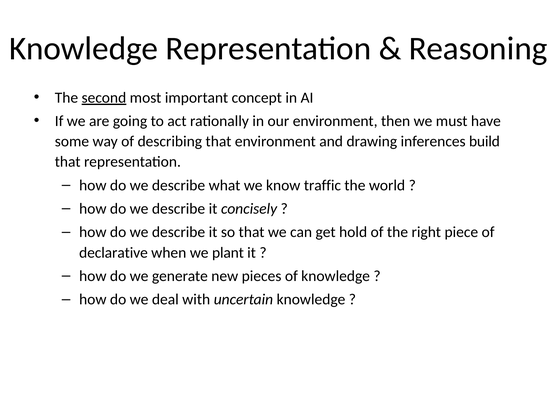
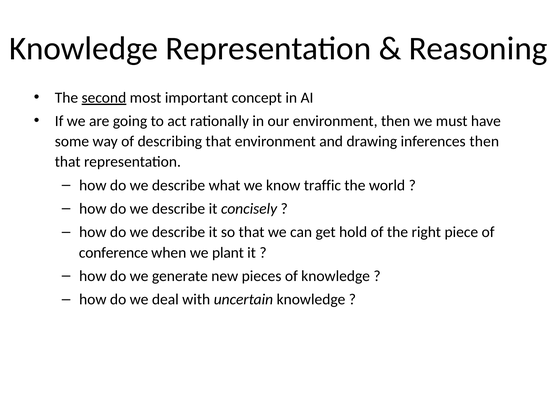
inferences build: build -> then (484, 142)
declarative: declarative -> conference (114, 253)
